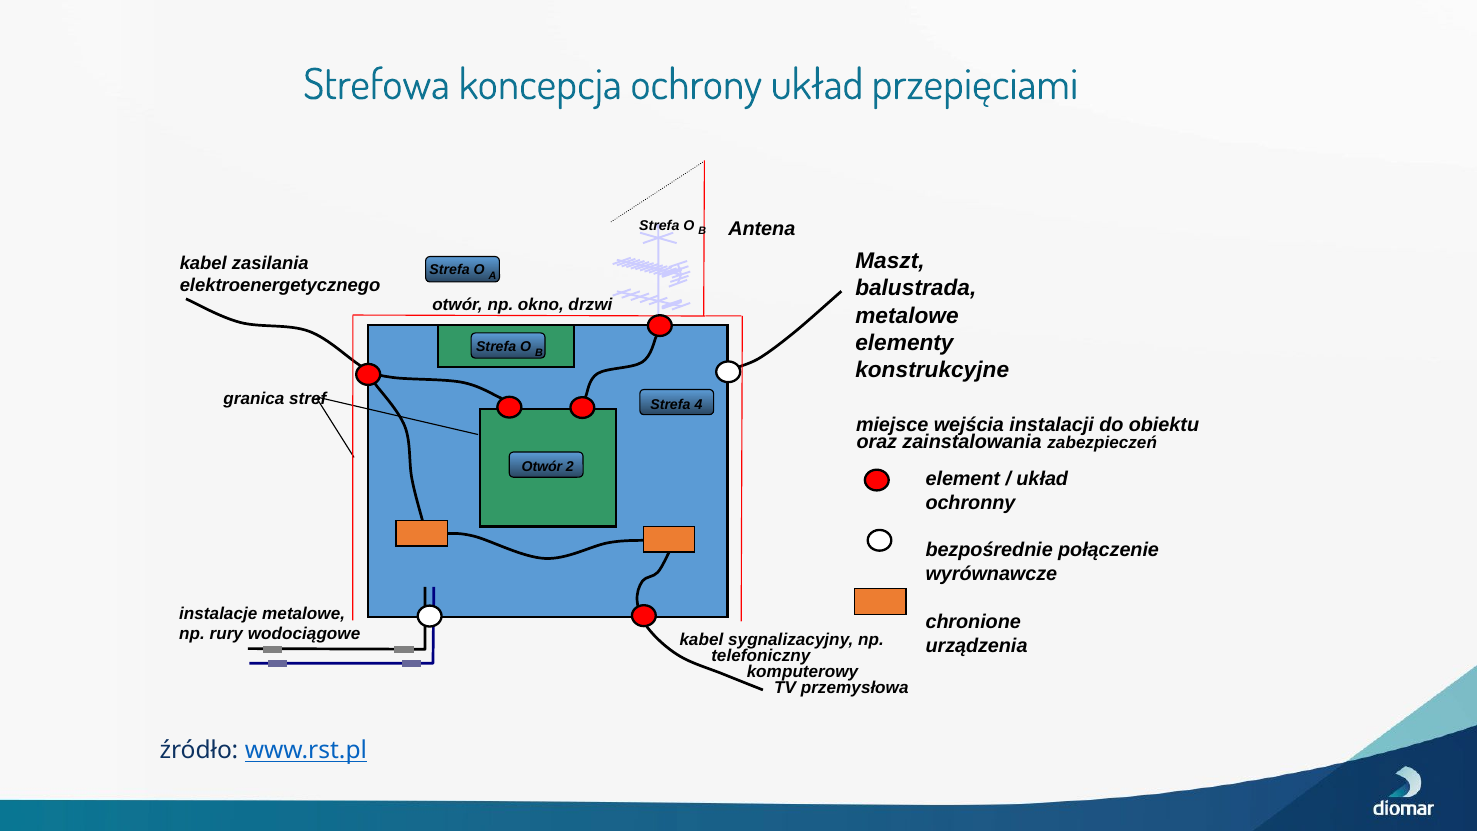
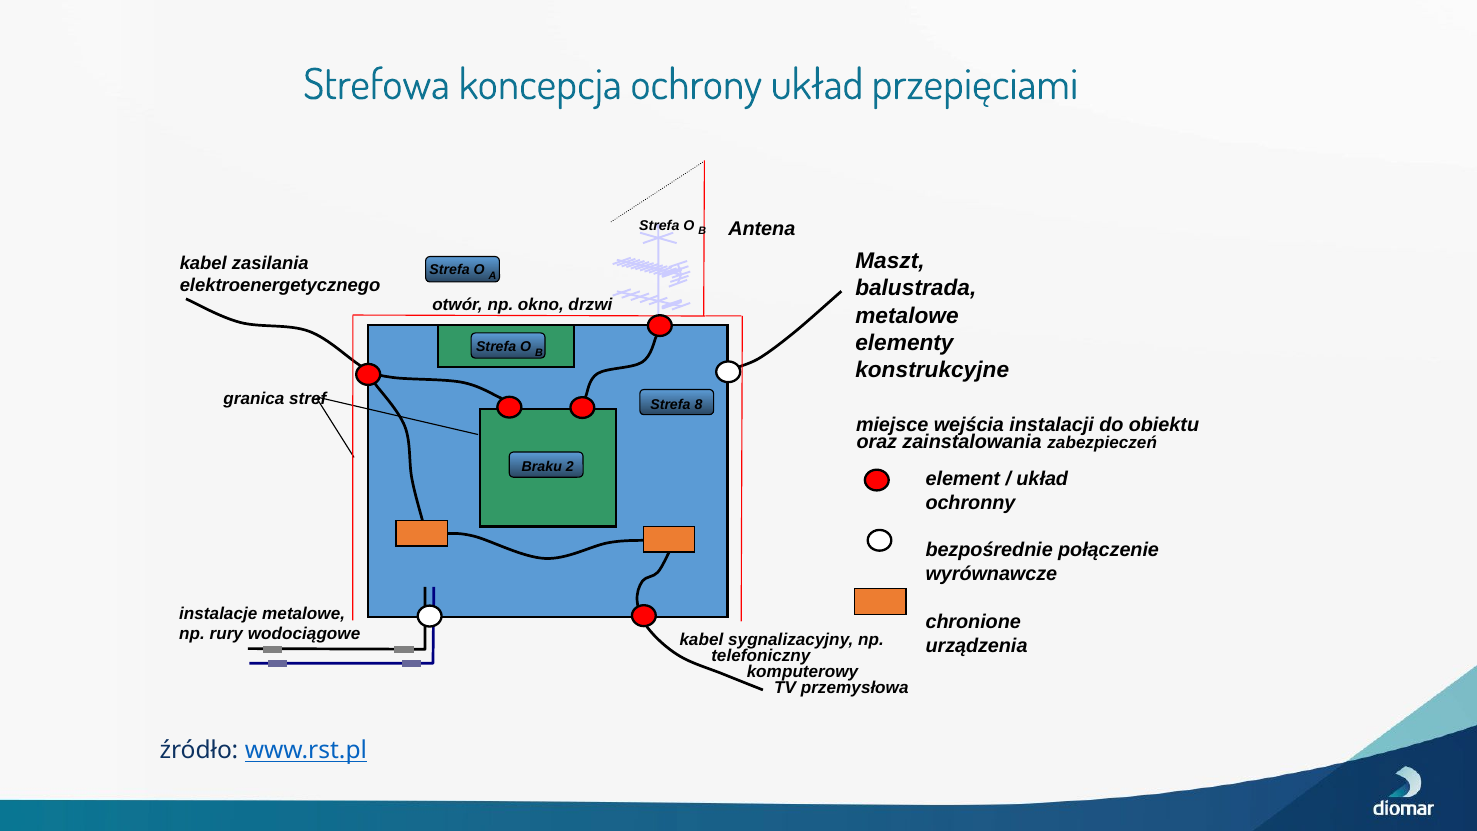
4: 4 -> 8 (698, 405)
Otwór: Otwór -> Braku (542, 466)
